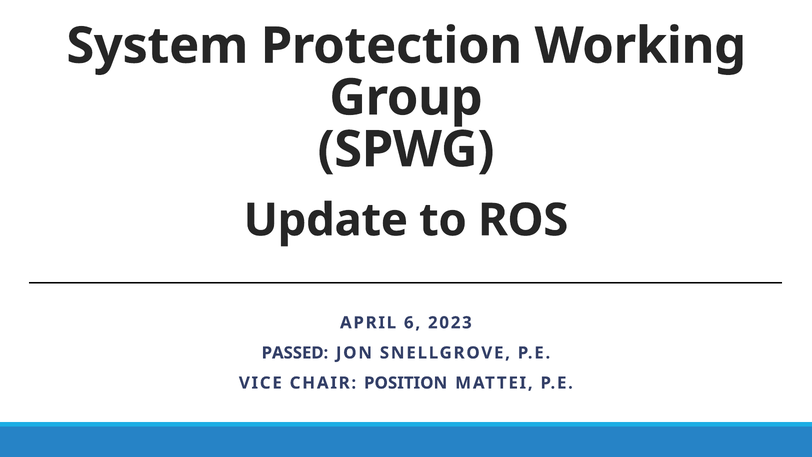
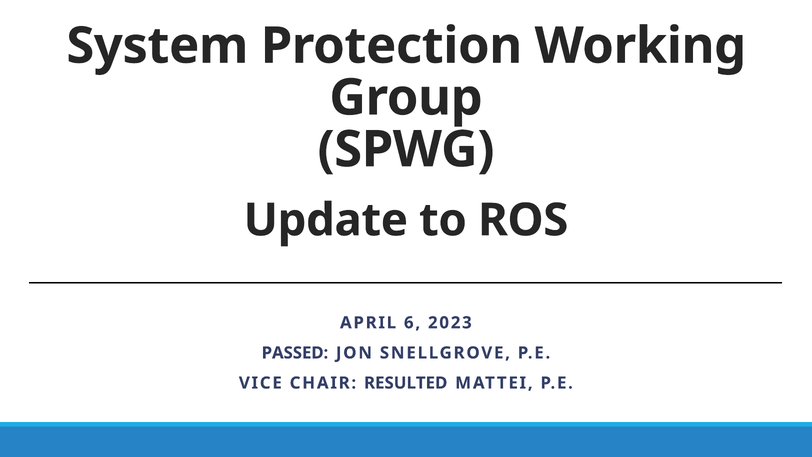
POSITION: POSITION -> RESULTED (406, 383)
